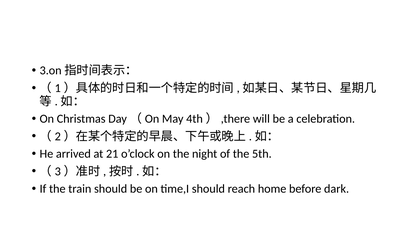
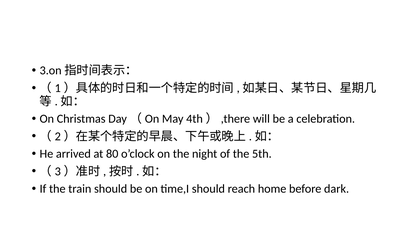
21: 21 -> 80 (112, 154)
